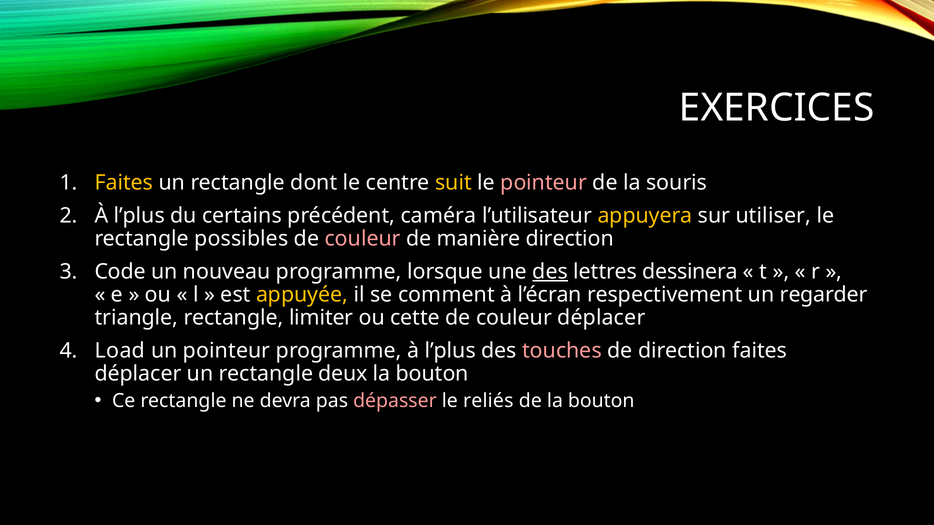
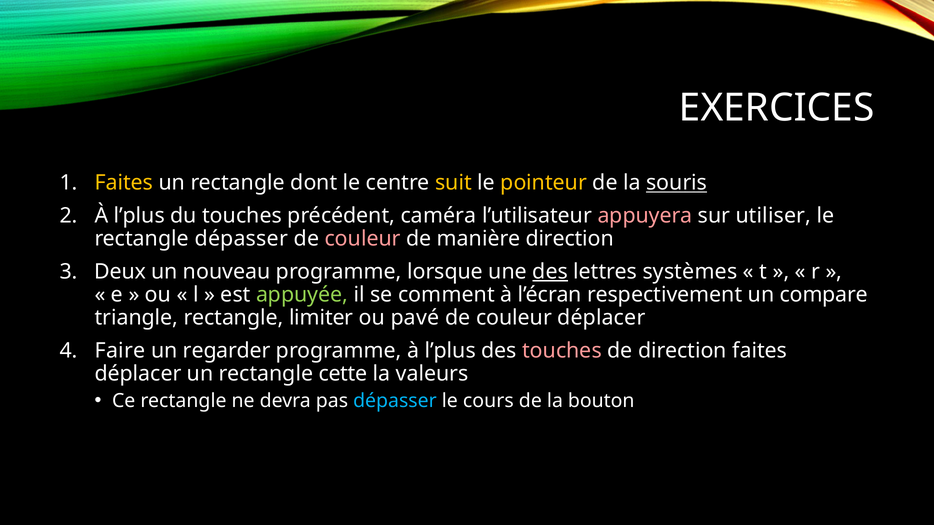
pointeur colour: pink -> yellow (544, 183)
souris underline: none -> present (677, 183)
du certains: certains -> touches (242, 216)
appuyera colour: yellow -> pink (645, 216)
rectangle possibles: possibles -> dépasser (241, 239)
Code: Code -> Deux (120, 272)
dessinera: dessinera -> systèmes (690, 272)
appuyée colour: yellow -> light green (302, 295)
regarder: regarder -> compare (824, 295)
cette: cette -> pavé (415, 318)
Load: Load -> Faire (120, 351)
un pointeur: pointeur -> regarder (227, 351)
deux: deux -> cette (343, 374)
bouton: bouton -> valeurs (432, 374)
dépasser colour: pink -> light blue (395, 401)
reliés: reliés -> cours (488, 401)
